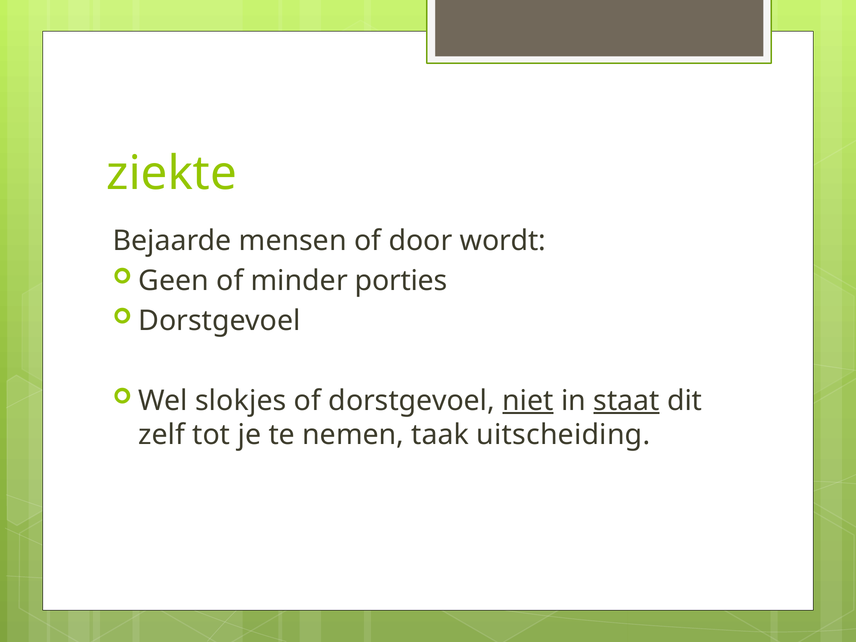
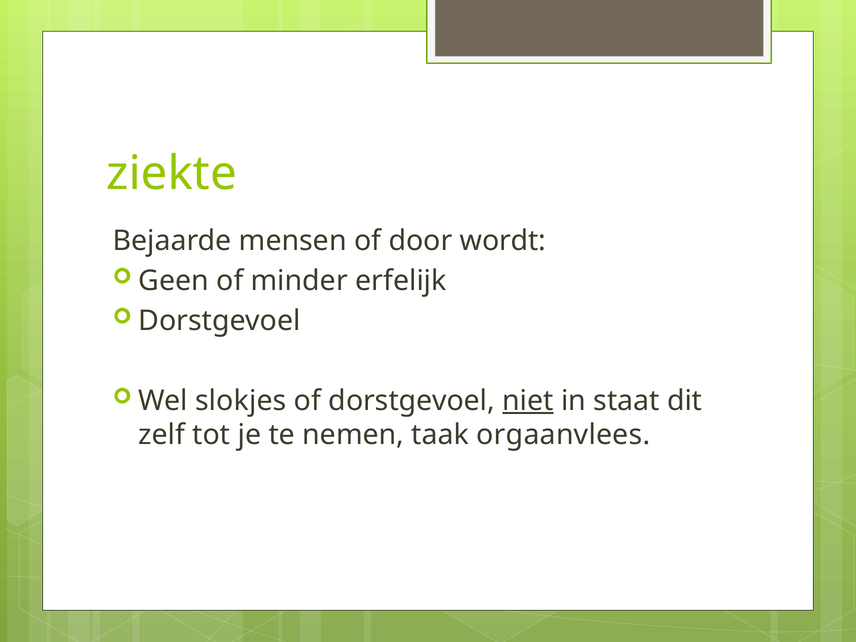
porties: porties -> erfelijk (401, 281)
staat underline: present -> none (626, 401)
uitscheiding: uitscheiding -> orgaanvlees (563, 435)
